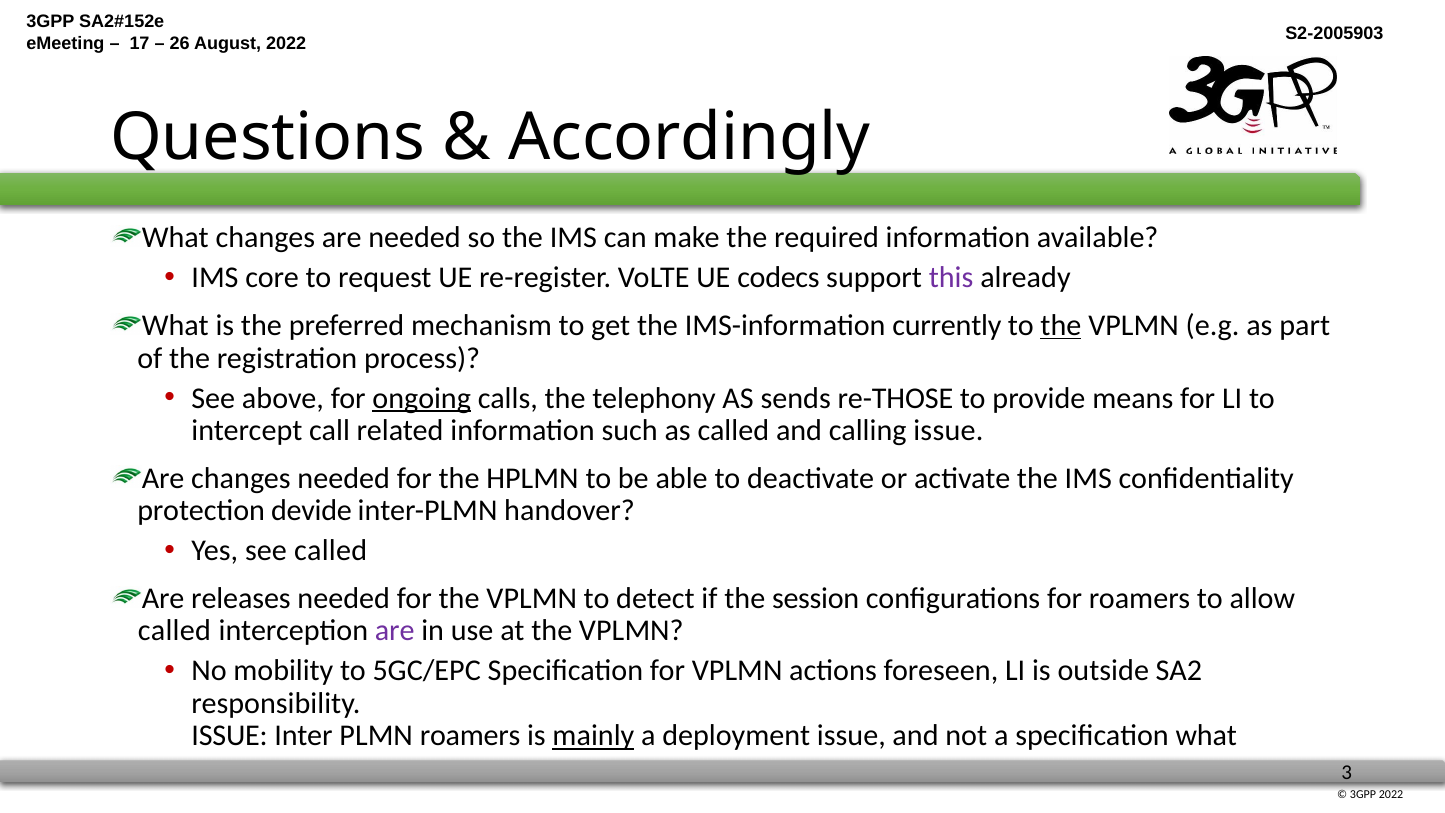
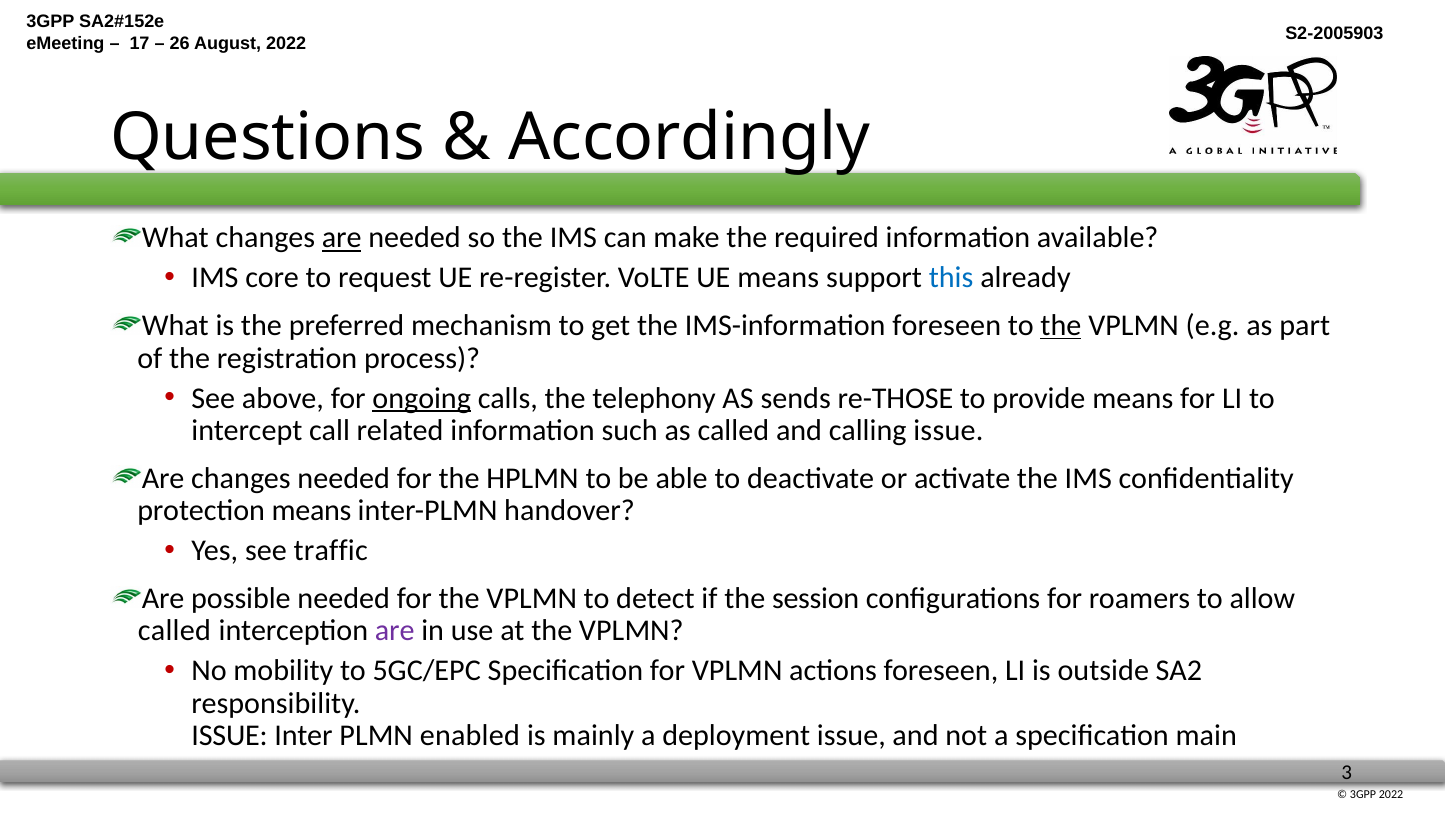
are underline: none -> present (342, 238)
UE codecs: codecs -> means (778, 278)
this colour: purple -> blue (951, 278)
IMS-information currently: currently -> foreseen (947, 325)
protection devide: devide -> means (312, 511)
see called: called -> traffic (331, 551)
releases: releases -> possible (241, 598)
PLMN roamers: roamers -> enabled (470, 736)
mainly underline: present -> none (593, 736)
specification what: what -> main (1206, 736)
